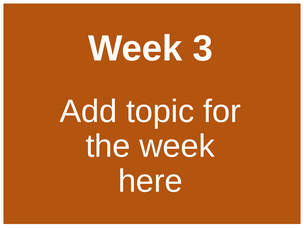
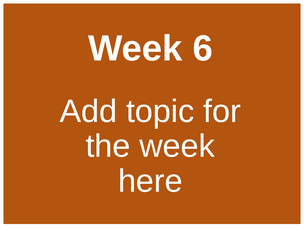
3: 3 -> 6 (203, 49)
